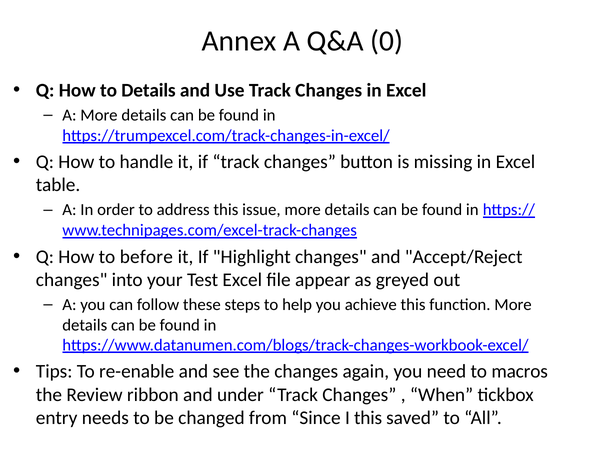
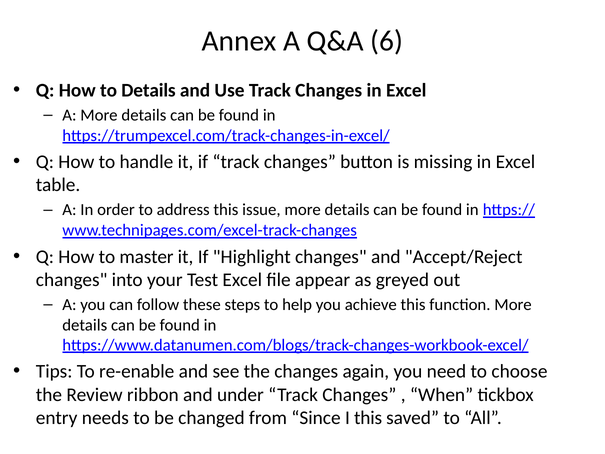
0: 0 -> 6 (387, 41)
before: before -> master (147, 257)
macros: macros -> choose (520, 371)
